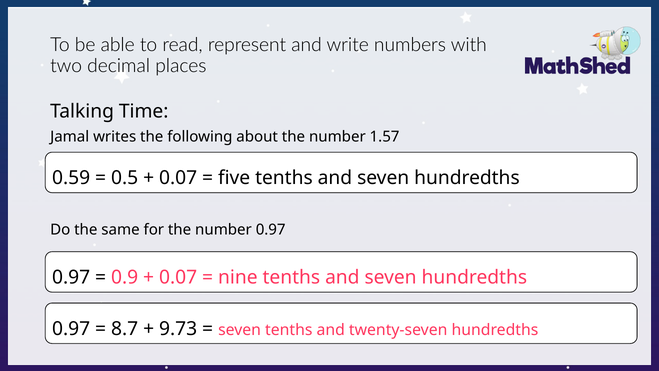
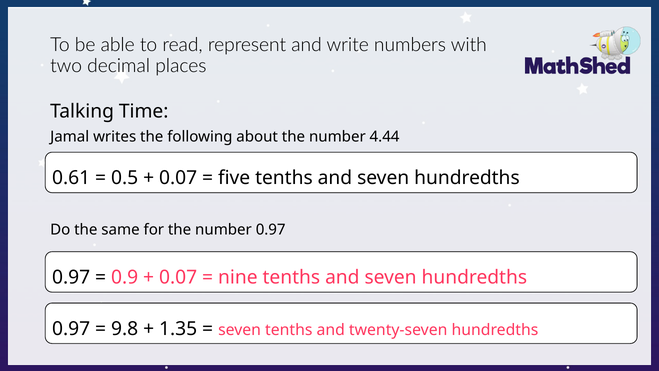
1.57: 1.57 -> 4.44 (385, 137)
0.59: 0.59 -> 0.61 (71, 178)
8.7: 8.7 -> 9.8 (125, 329)
9.73: 9.73 -> 1.35 (178, 329)
